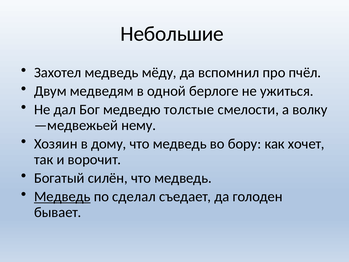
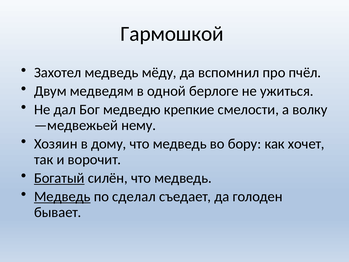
Небольшие: Небольшие -> Гармошкой (172, 34)
толстые: толстые -> крепкие (189, 110)
Богатый underline: none -> present (59, 178)
